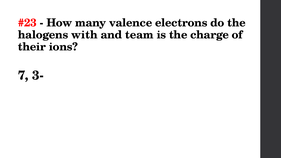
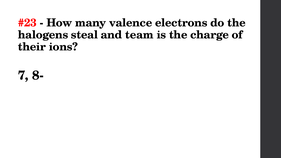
with: with -> steal (84, 35)
3-: 3- -> 8- (38, 75)
